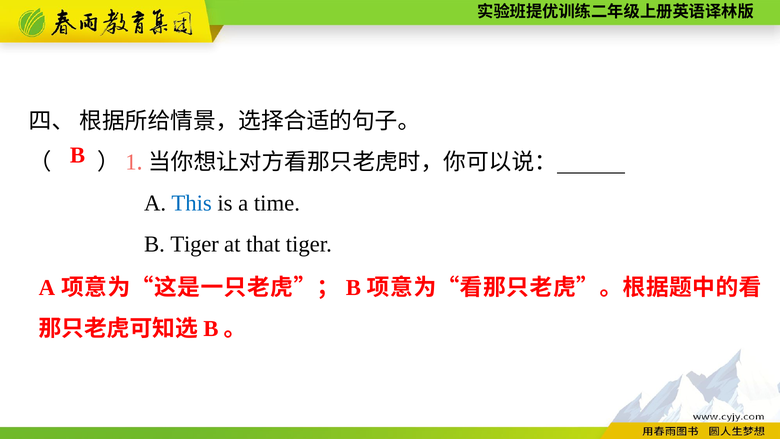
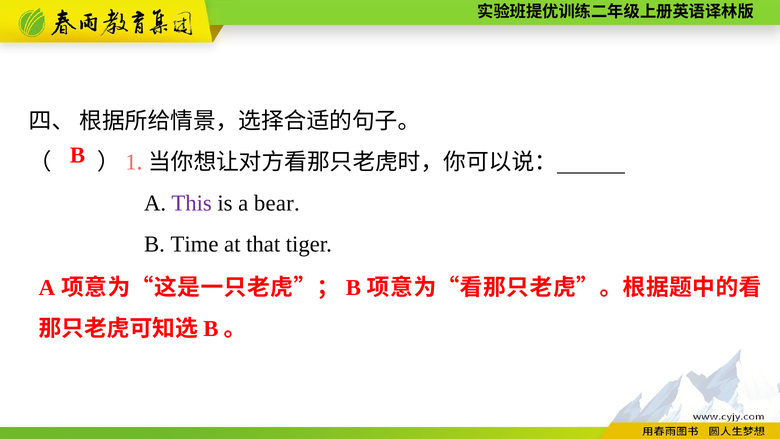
This colour: blue -> purple (192, 203)
time: time -> bear (277, 203)
B Tiger: Tiger -> Time (194, 244)
